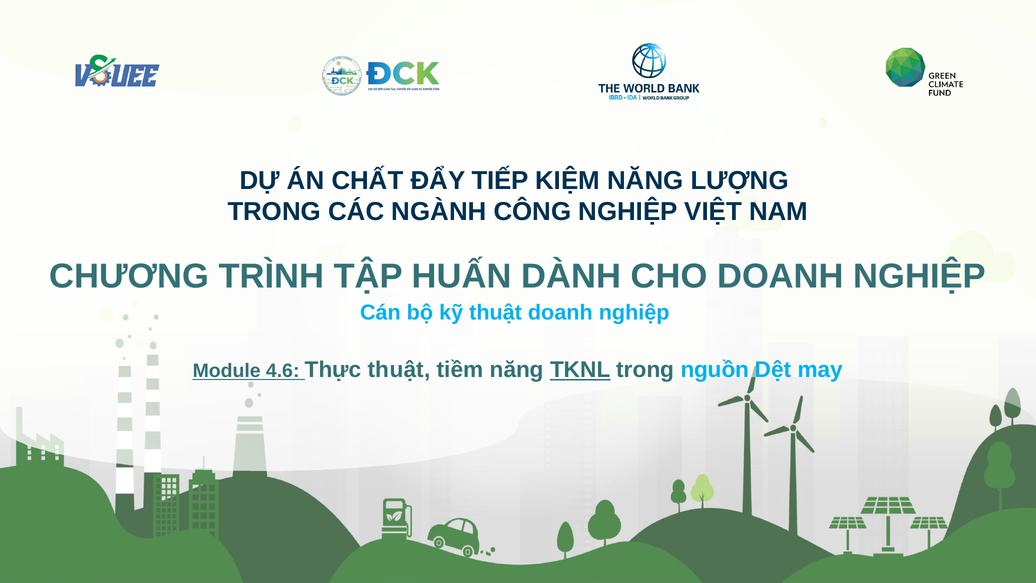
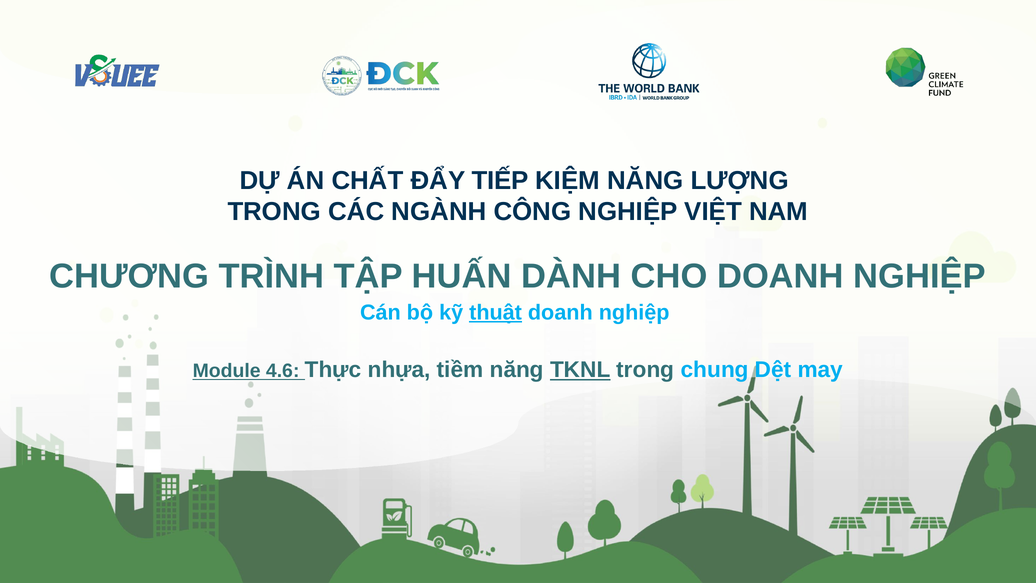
thuật underline: none -> present (496, 312)
Thực thuật: thuật -> nhựa (399, 370)
nguồn: nguồn -> chung (715, 370)
